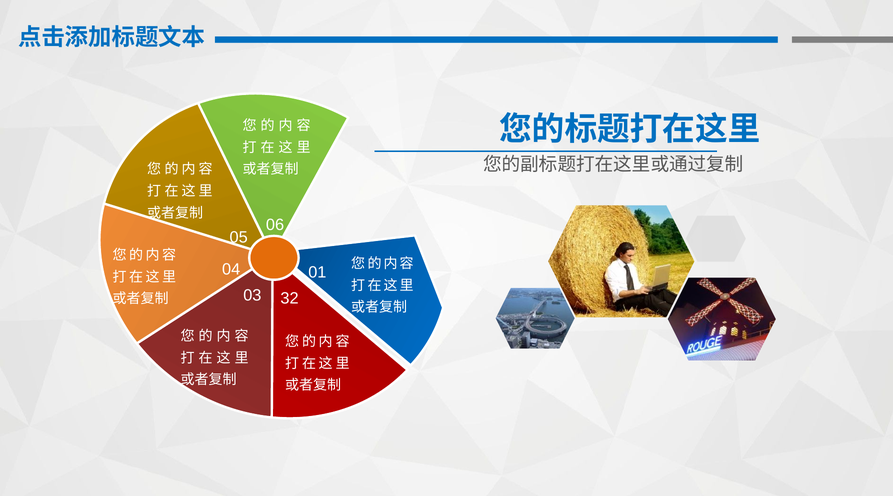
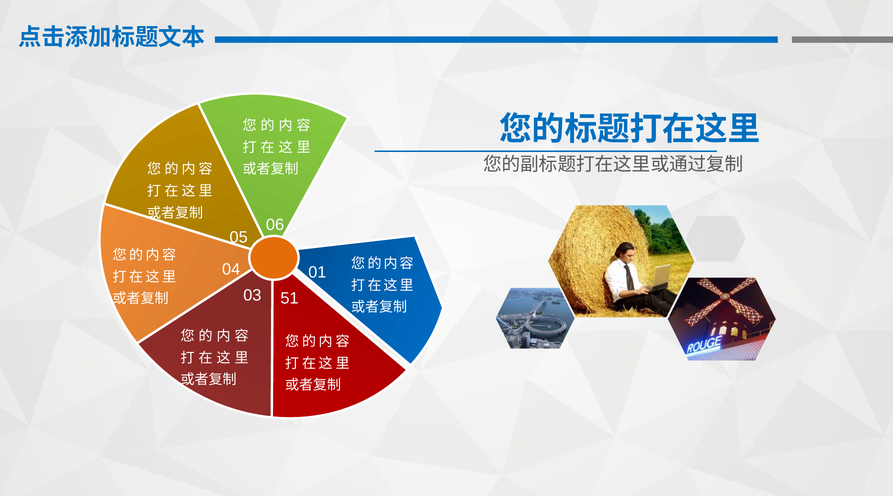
32: 32 -> 51 (290, 299)
